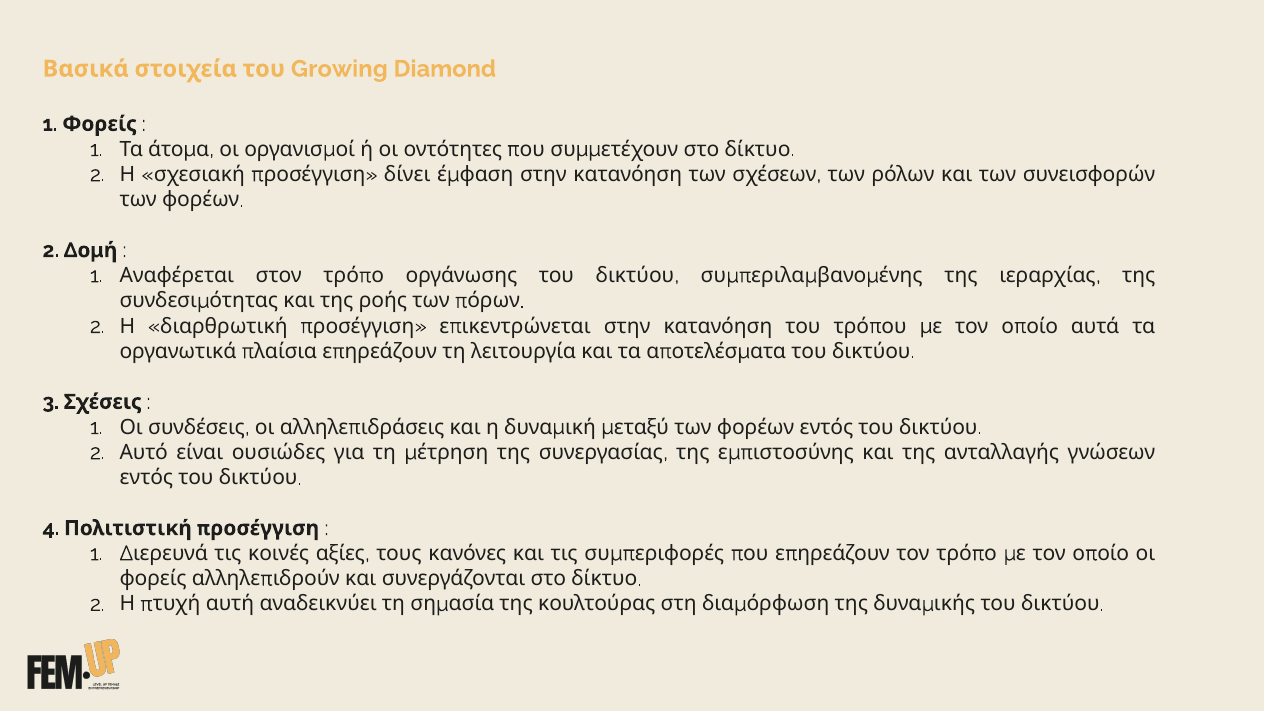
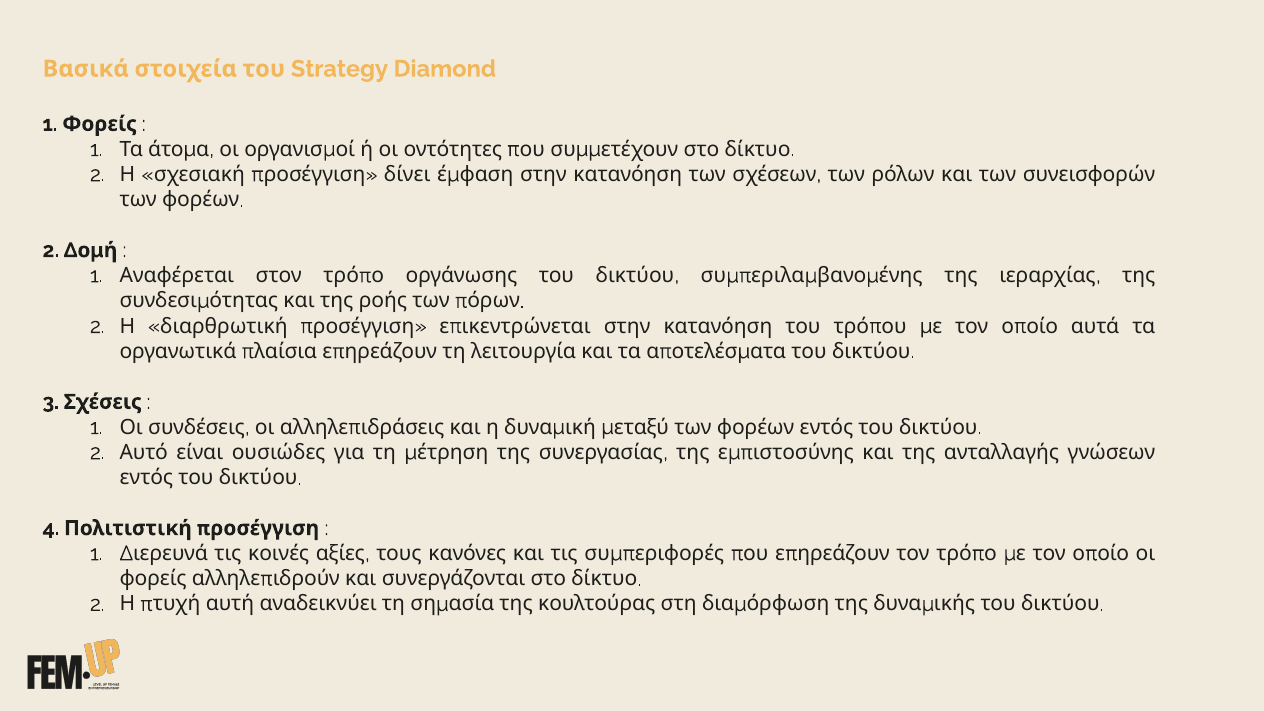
Growing: Growing -> Strategy (339, 69)
